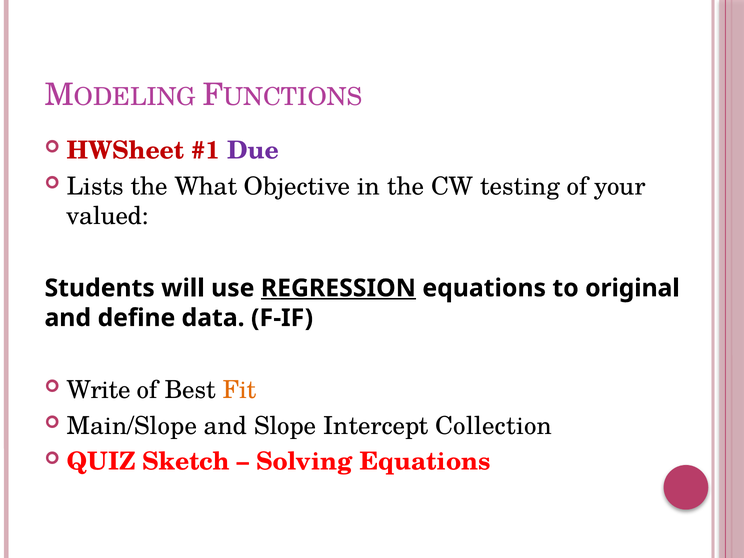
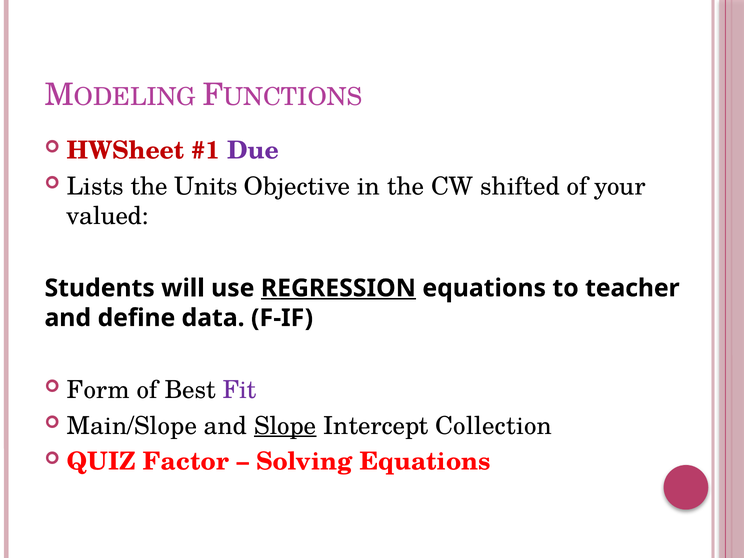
What: What -> Units (206, 186)
testing: testing -> shifted (520, 186)
original: original -> teacher (632, 288)
Write: Write -> Form (98, 390)
Fit colour: orange -> purple (240, 390)
Slope underline: none -> present (285, 426)
Sketch: Sketch -> Factor (186, 462)
